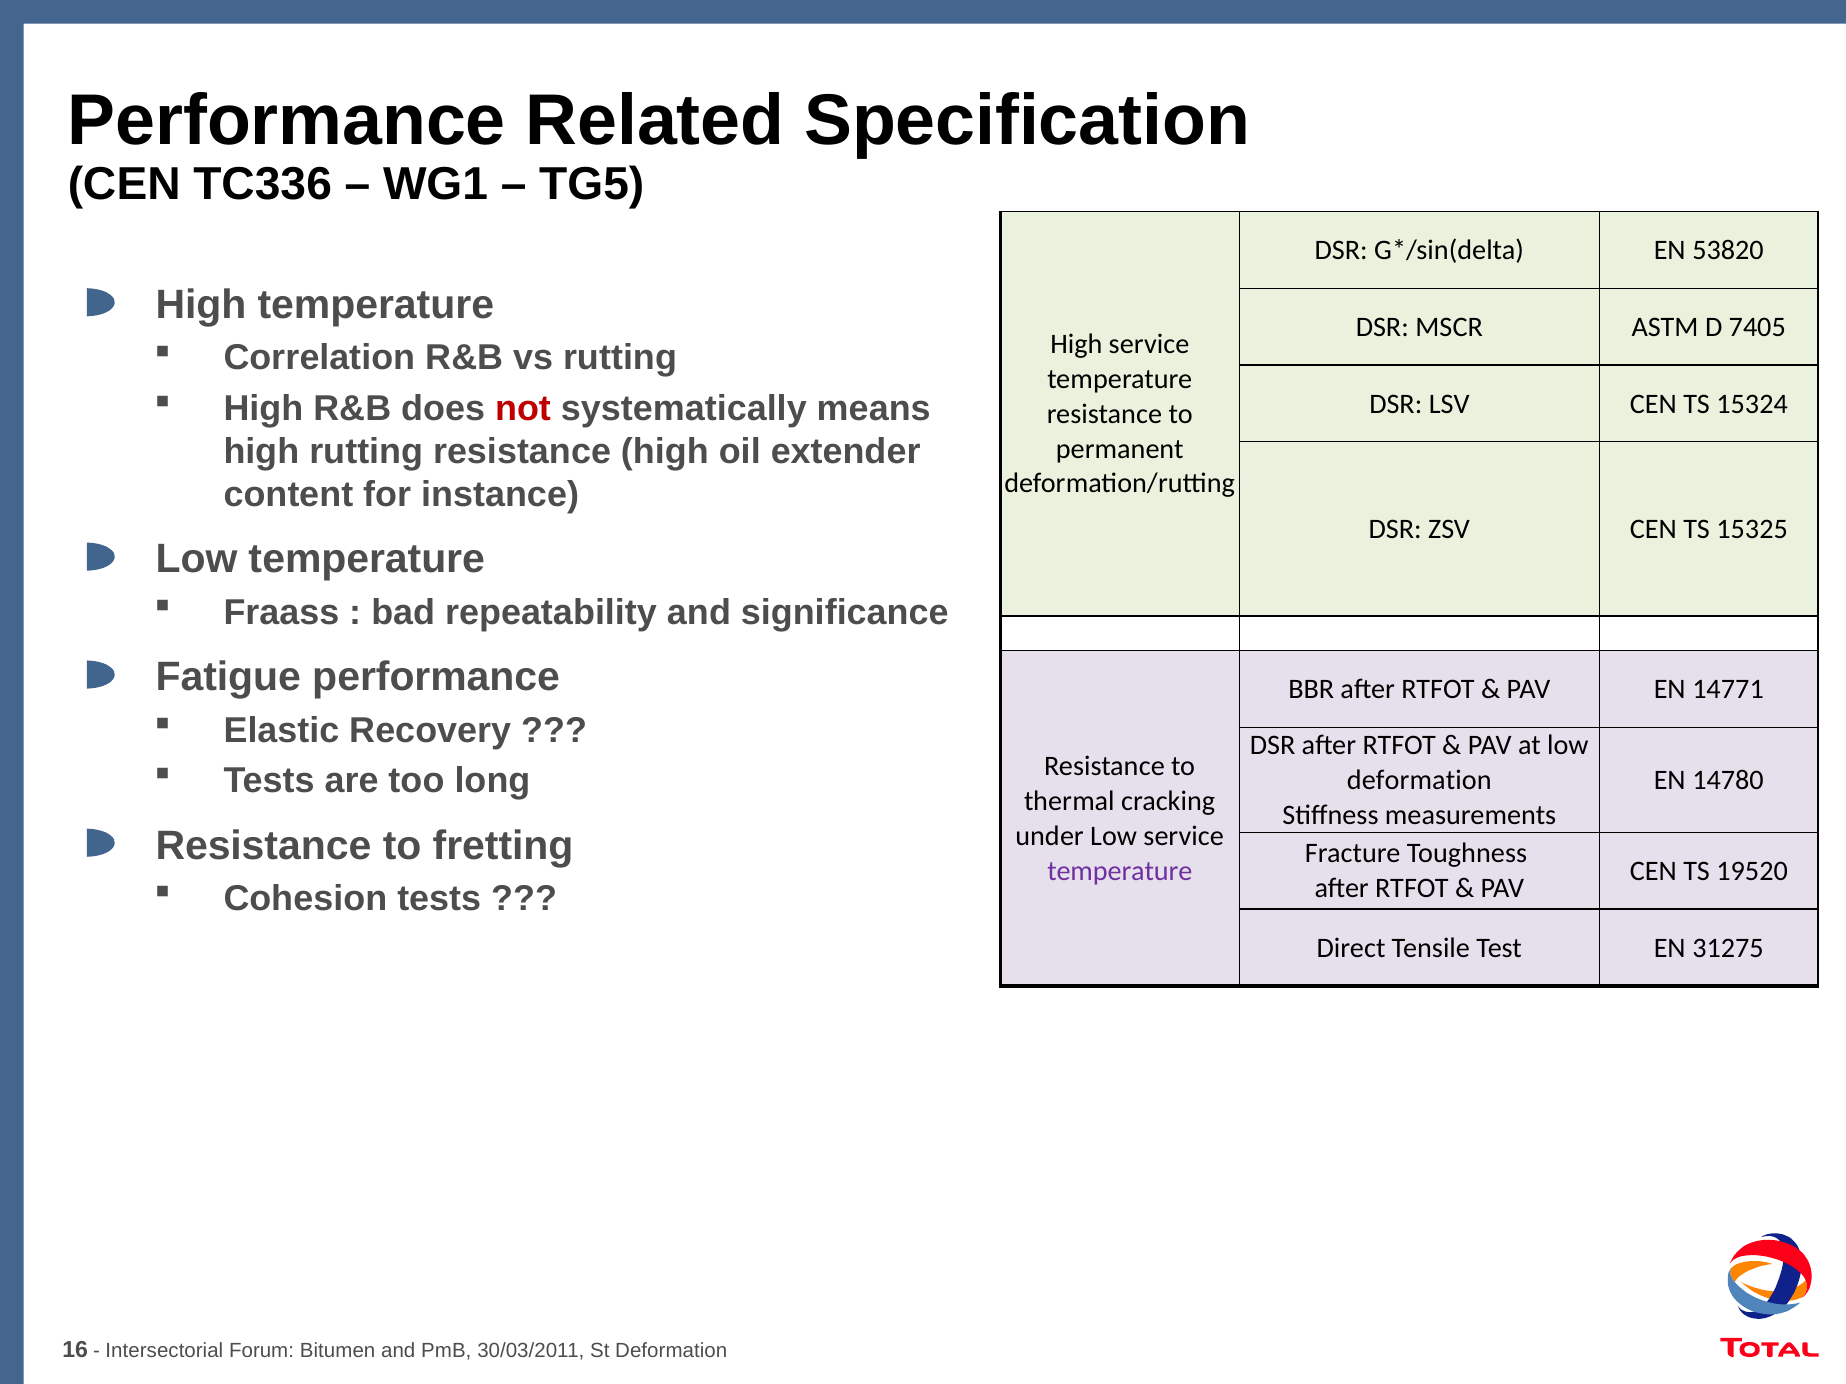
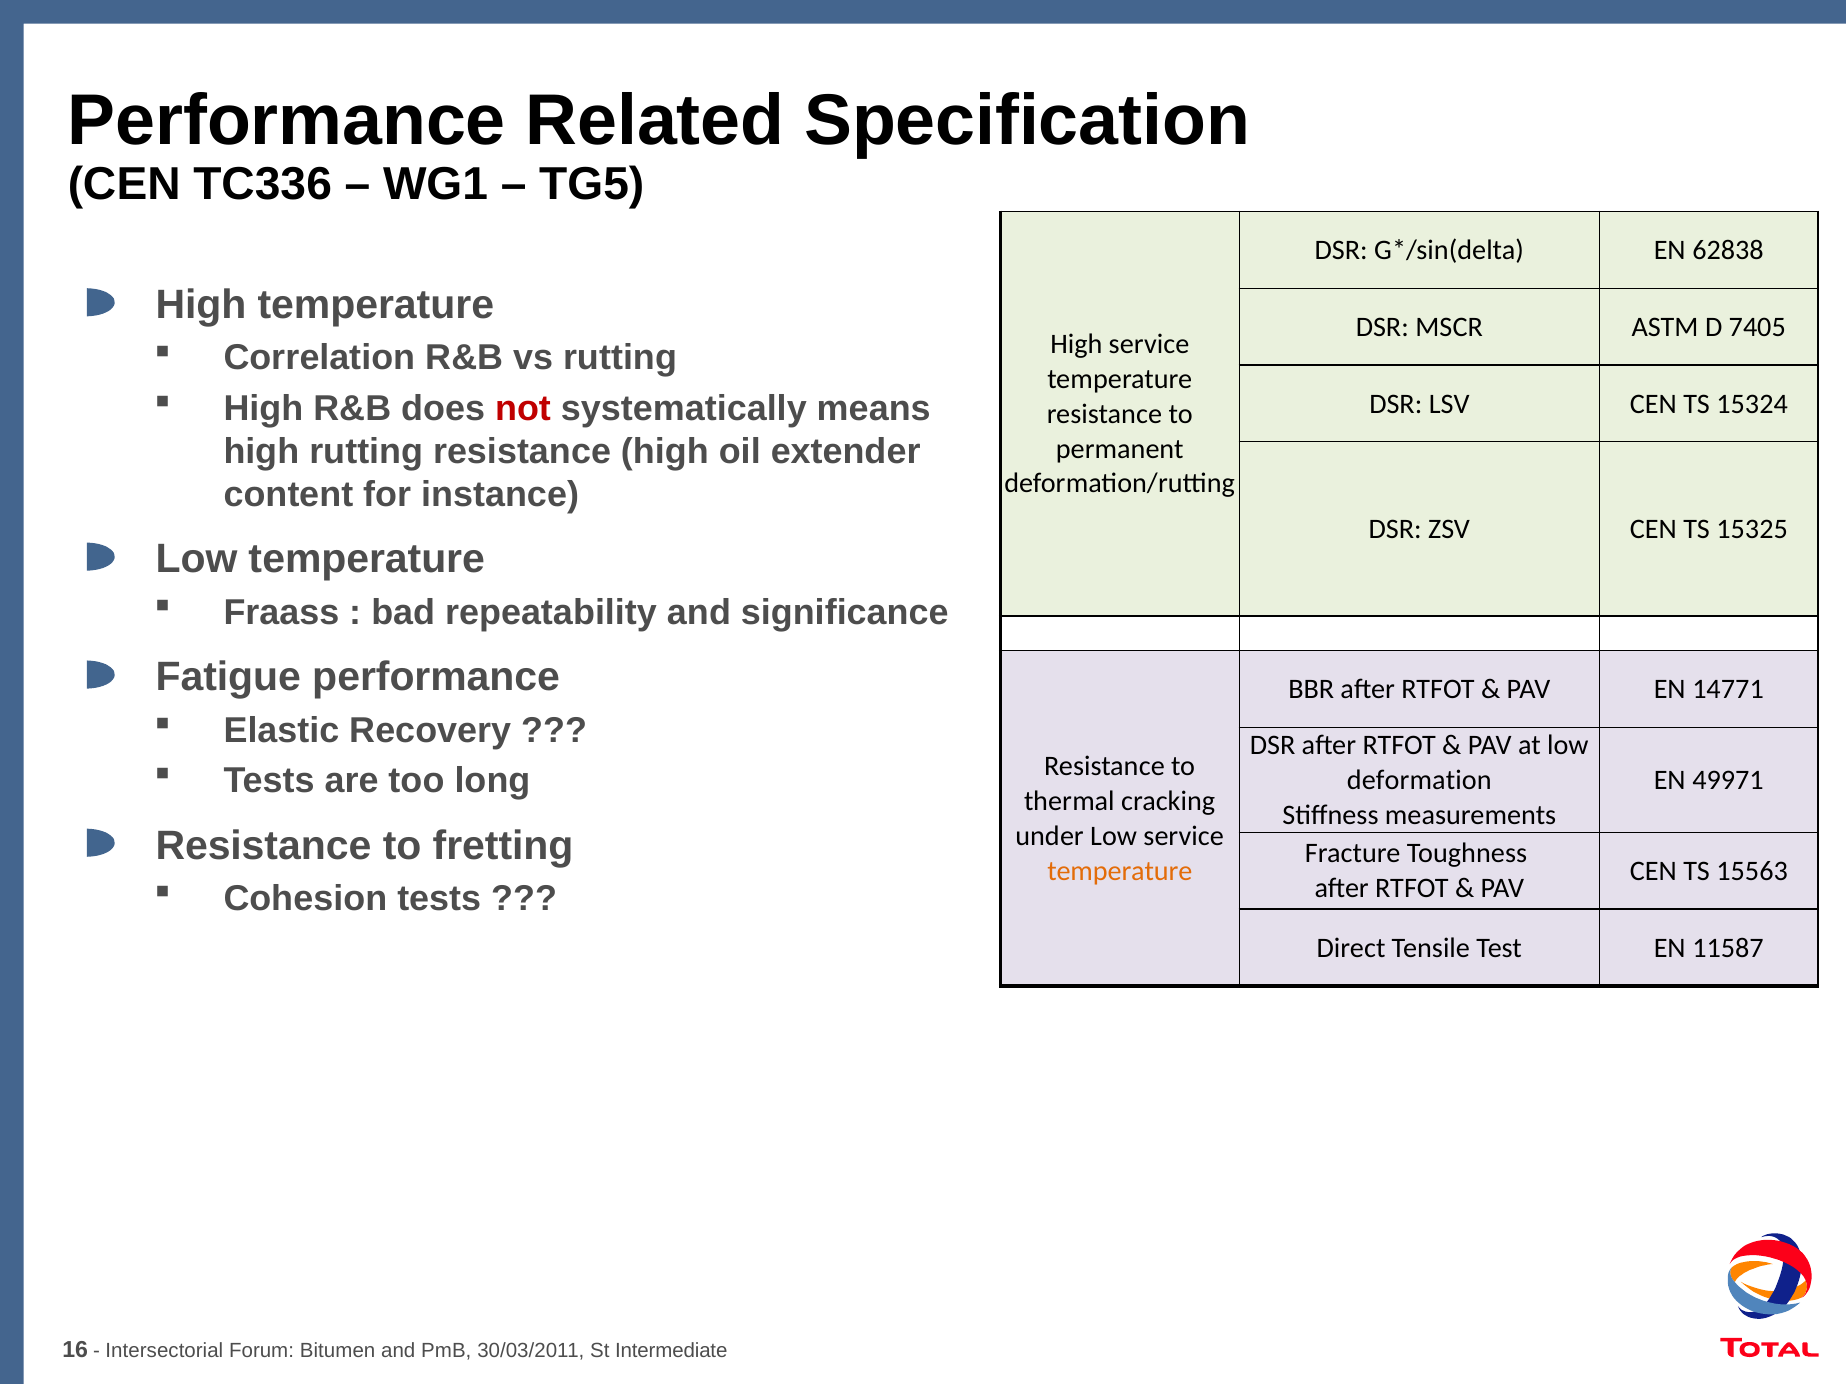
53820: 53820 -> 62838 (1728, 250)
14780: 14780 -> 49971 (1728, 781)
temperature colour: purple -> orange (1120, 871)
19520: 19520 -> 15563 (1752, 871)
31275: 31275 -> 11587 (1728, 948)
St Deformation: Deformation -> Intermediate (671, 1351)
